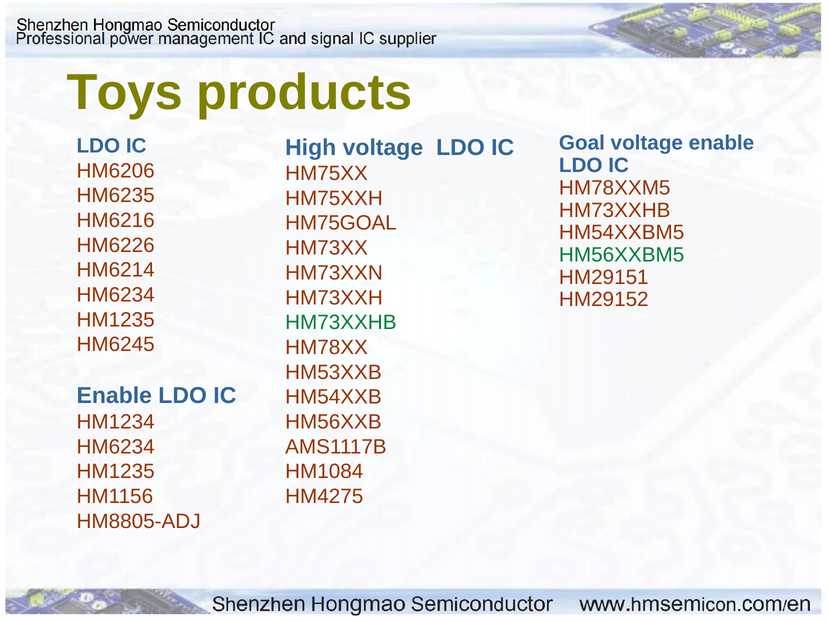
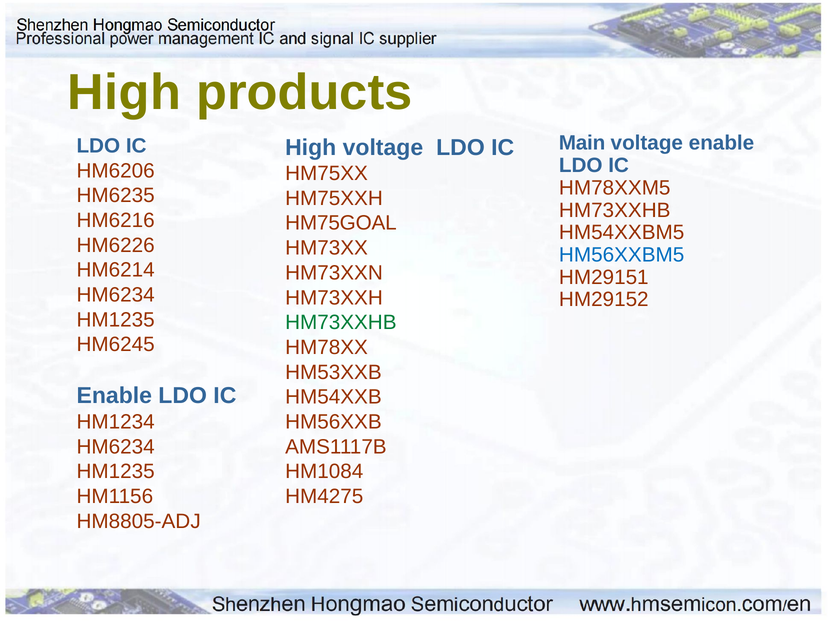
Toys: Toys -> High (124, 92)
Goal: Goal -> Main (582, 143)
HM56XXBM5 colour: green -> blue (622, 255)
